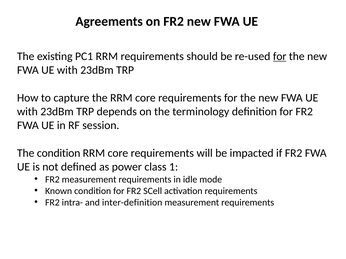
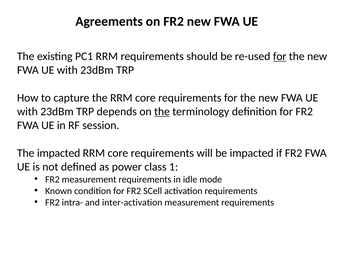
the underline: none -> present (162, 112)
The condition: condition -> impacted (59, 153)
inter-definition: inter-definition -> inter-activation (132, 203)
